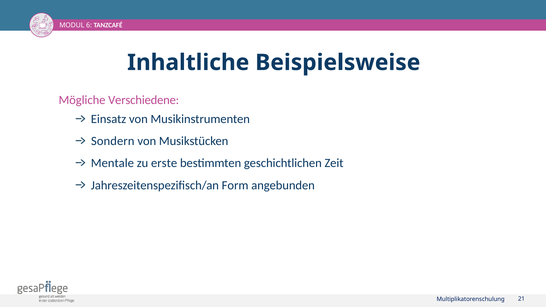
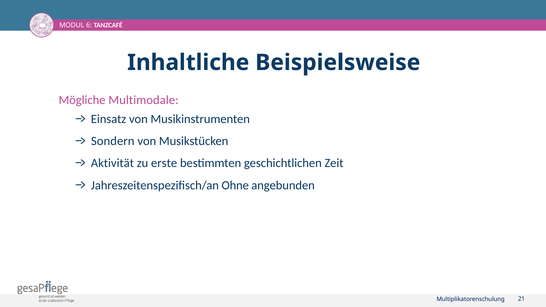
Verschiedene: Verschiedene -> Multimodale (144, 100)
Mentale: Mentale -> Aktivität (112, 163)
Form: Form -> Ohne (235, 185)
